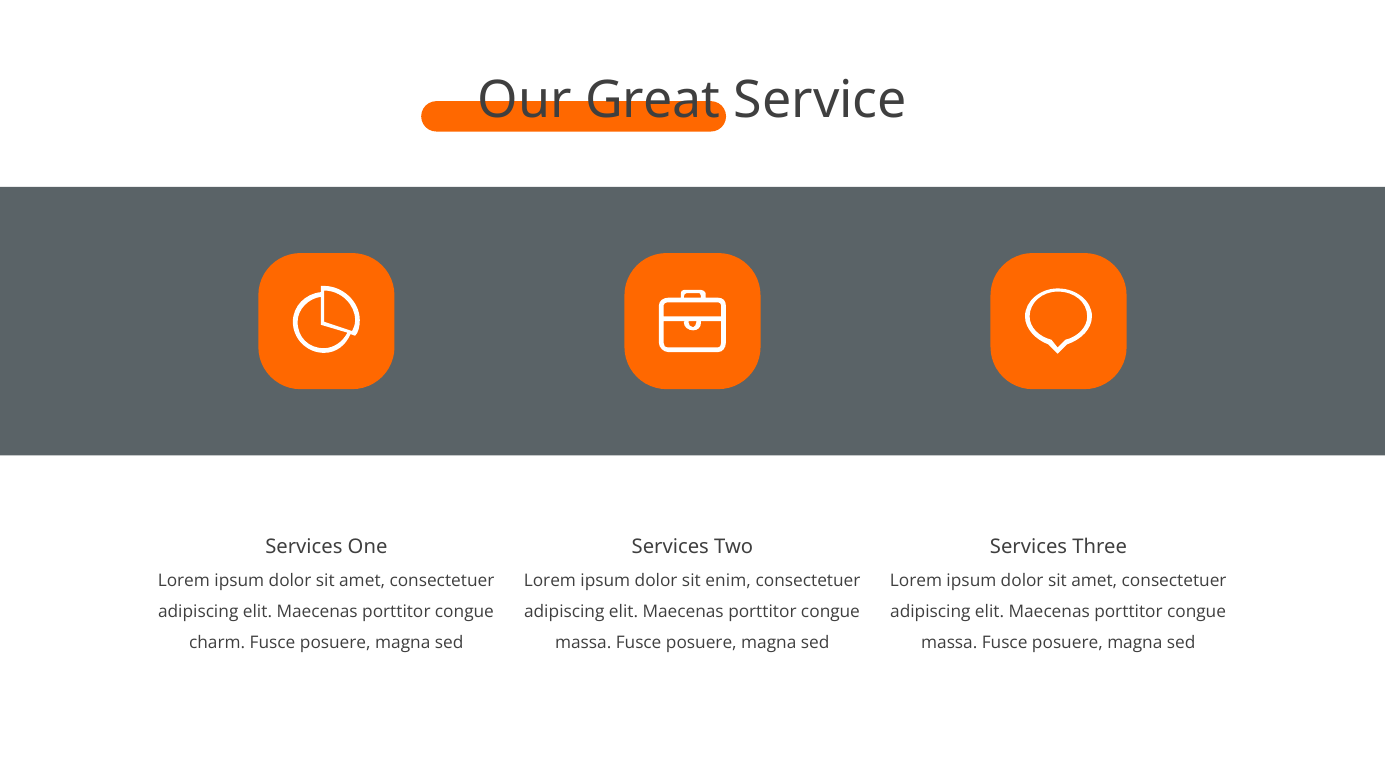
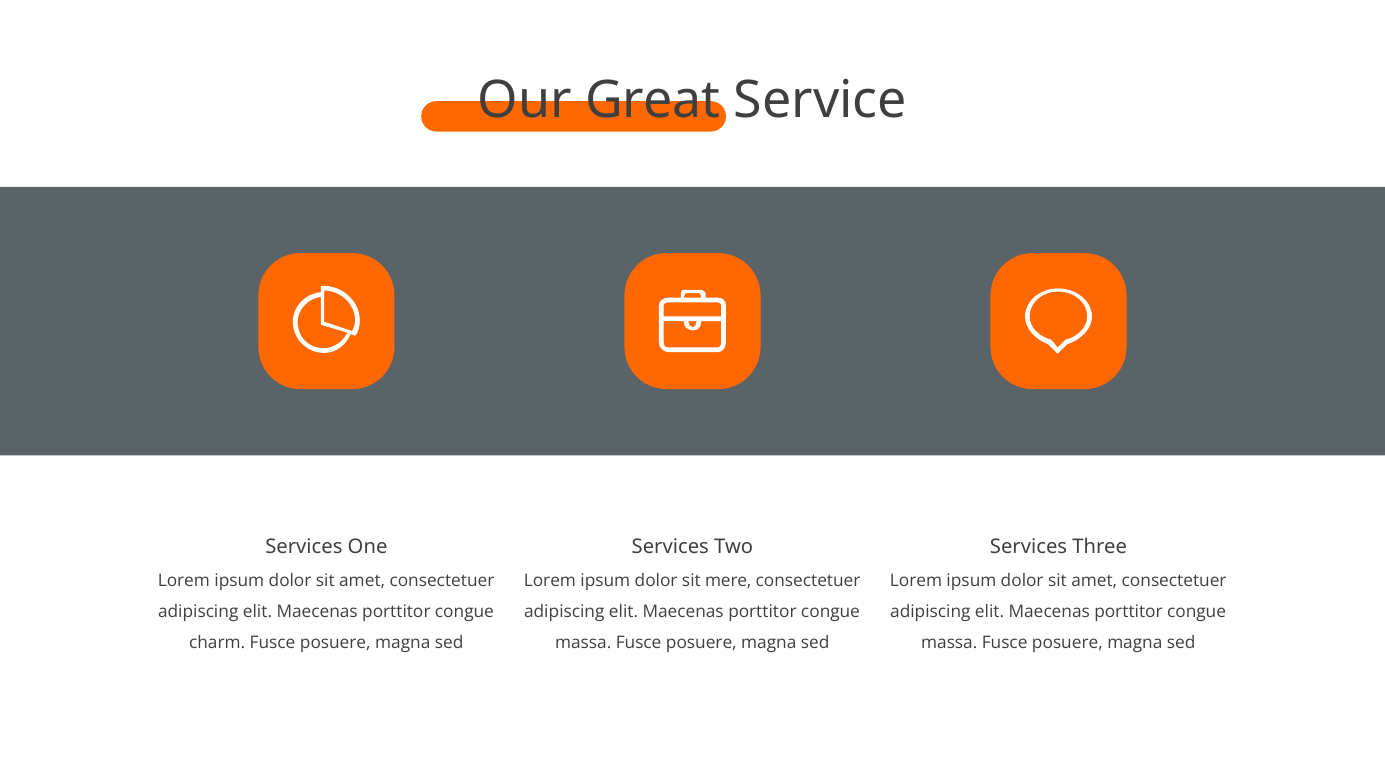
enim: enim -> mere (728, 580)
